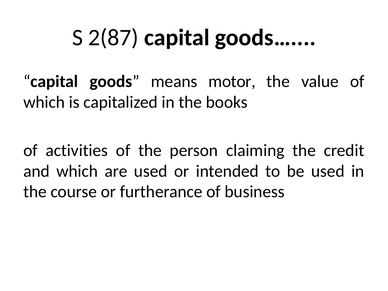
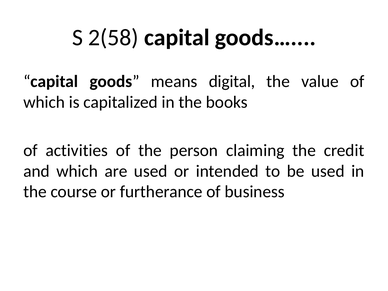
2(87: 2(87 -> 2(58 (113, 38)
motor: motor -> digital (232, 81)
